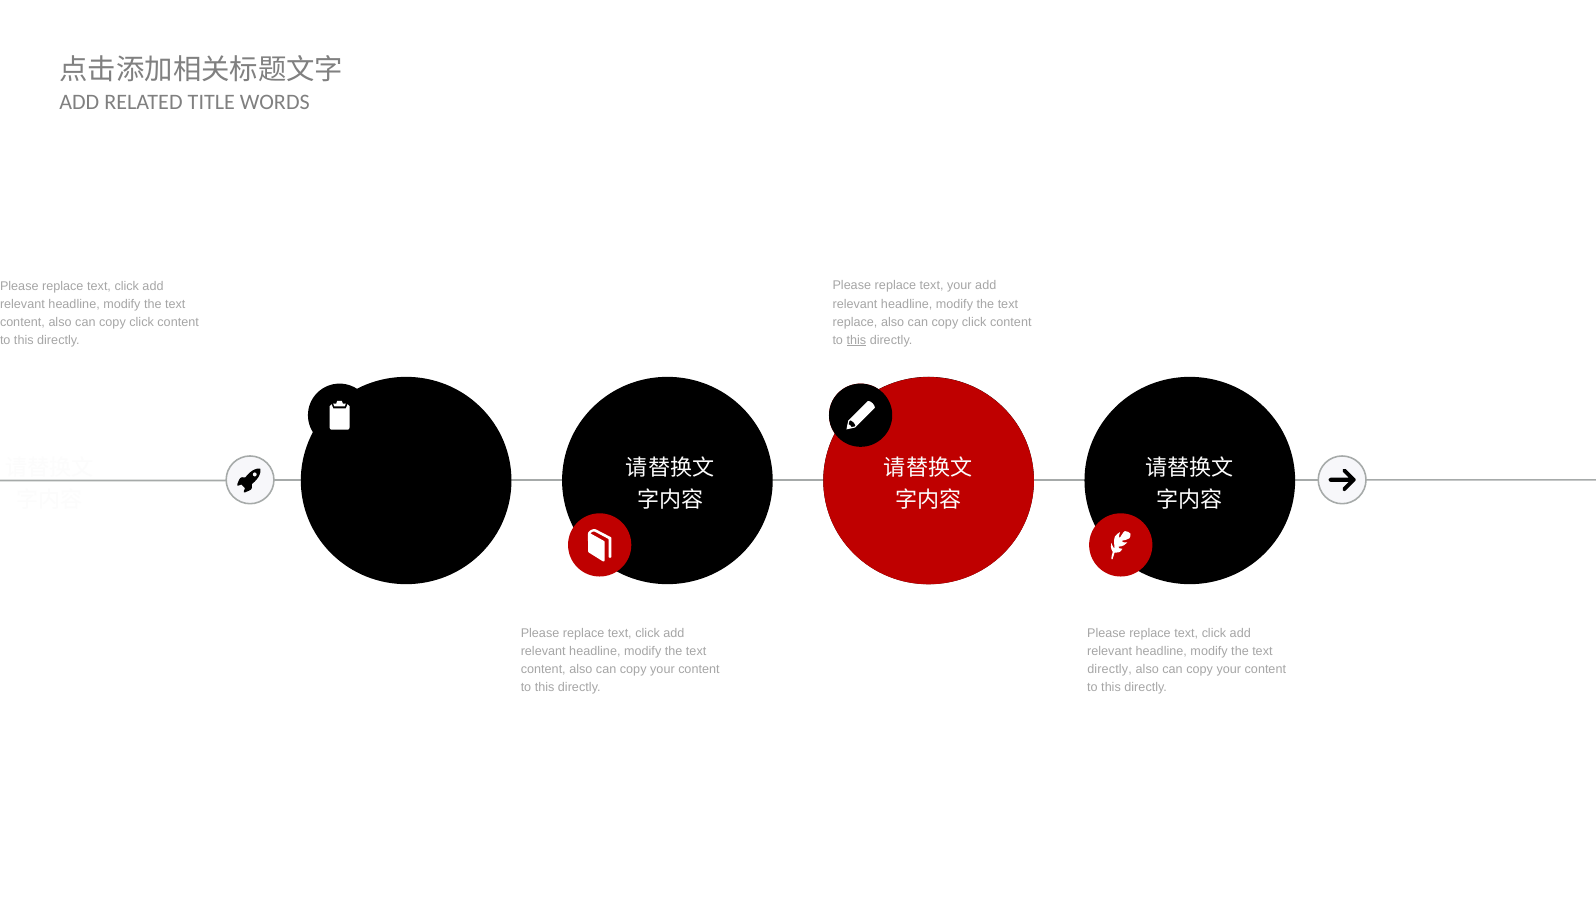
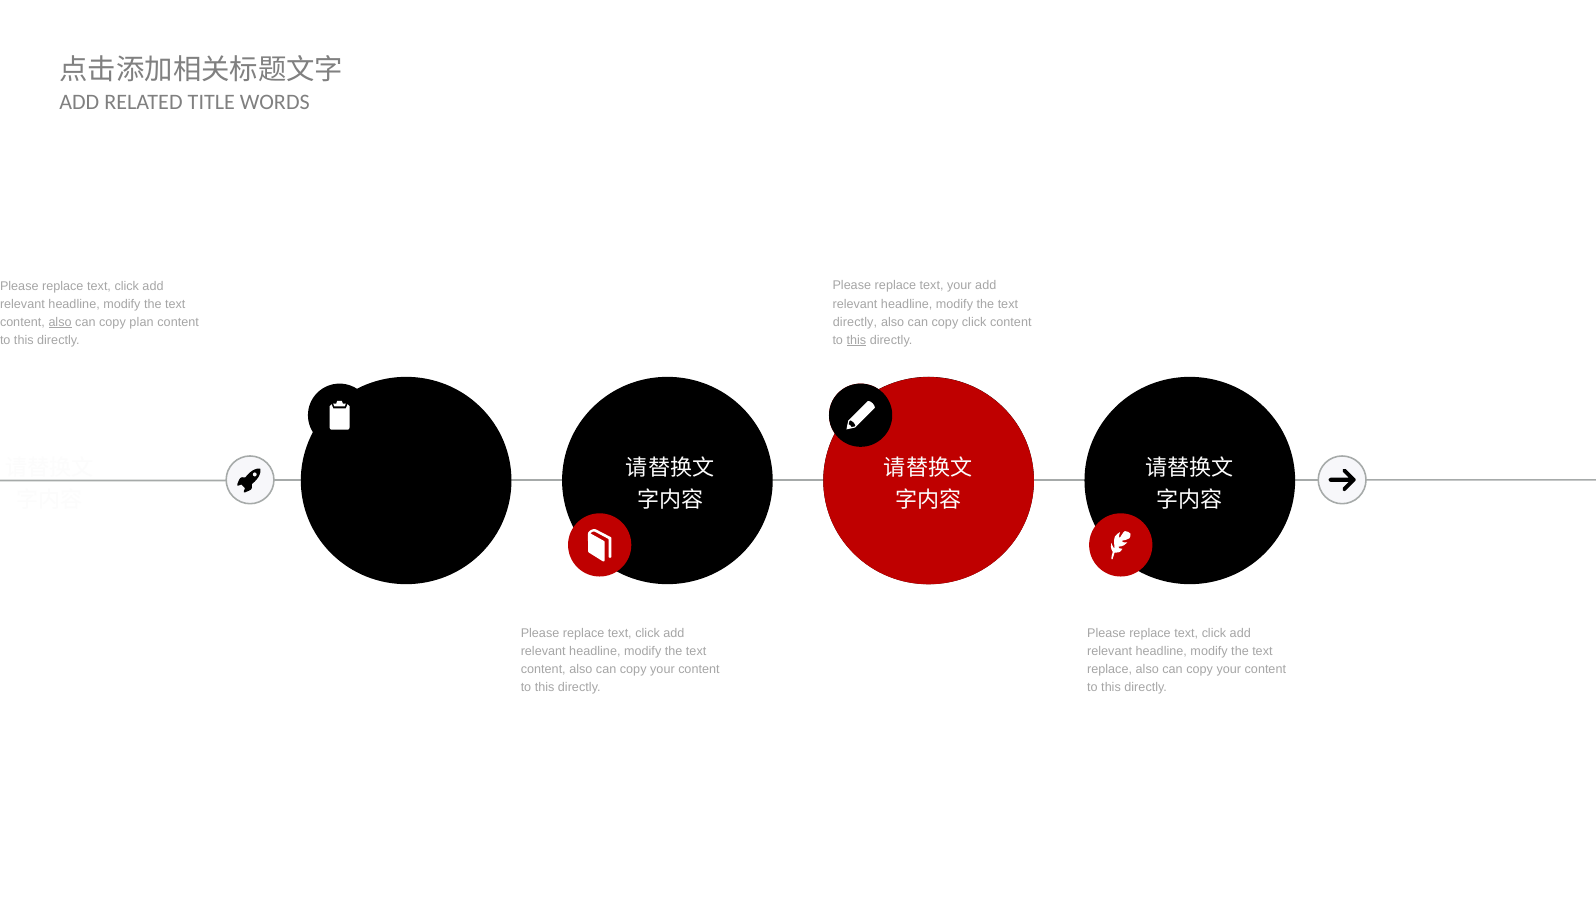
also underline: none -> present (60, 322)
click: click -> plan (142, 322)
replace: replace -> directly (855, 322)
directly: directly -> replace (1110, 670)
